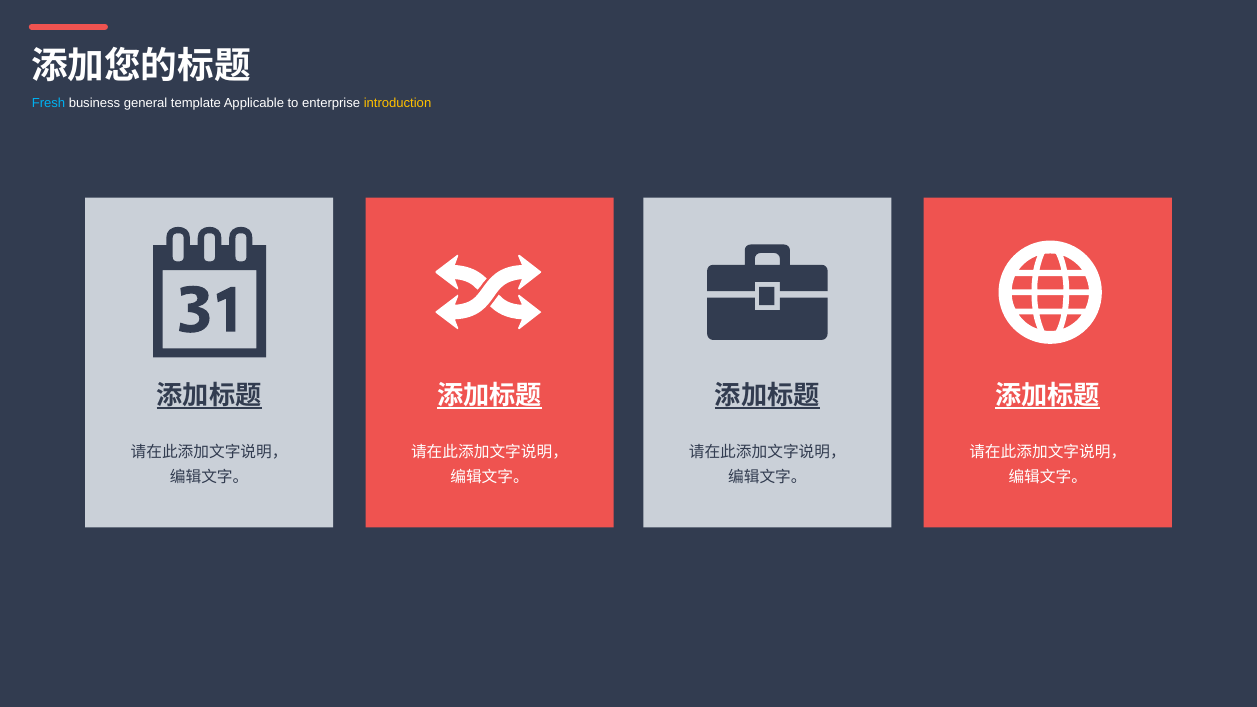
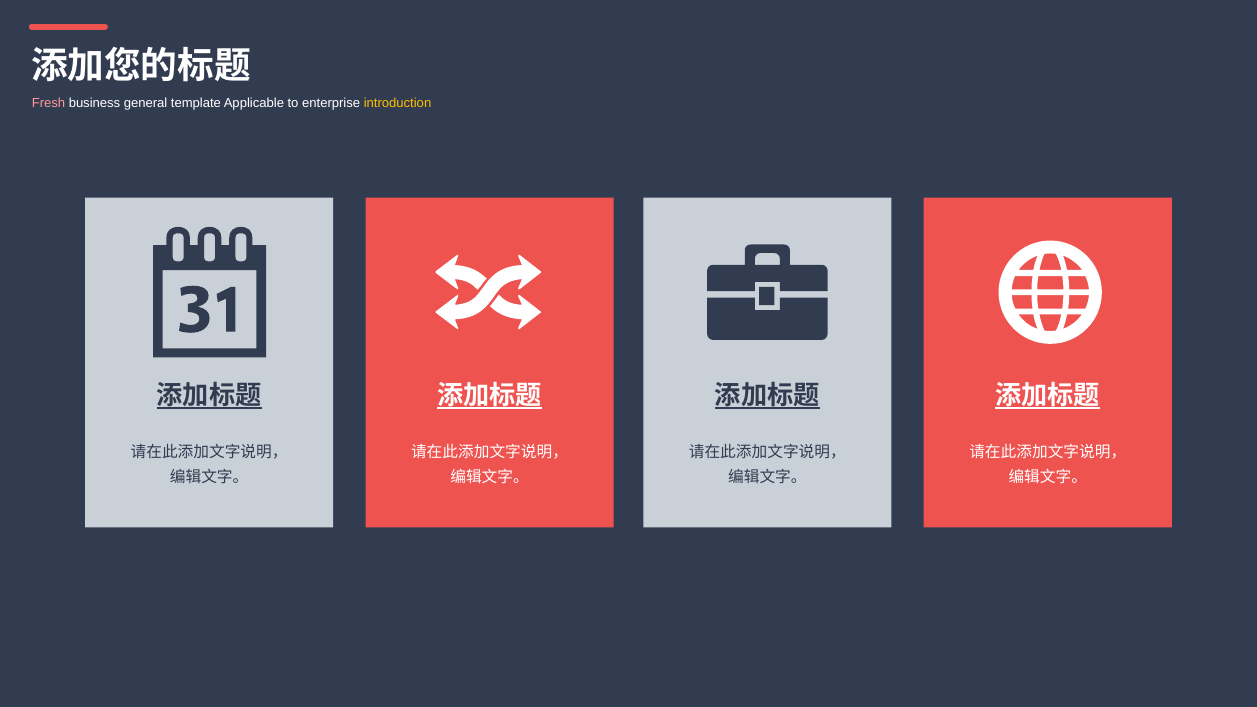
Fresh colour: light blue -> pink (49, 103)
